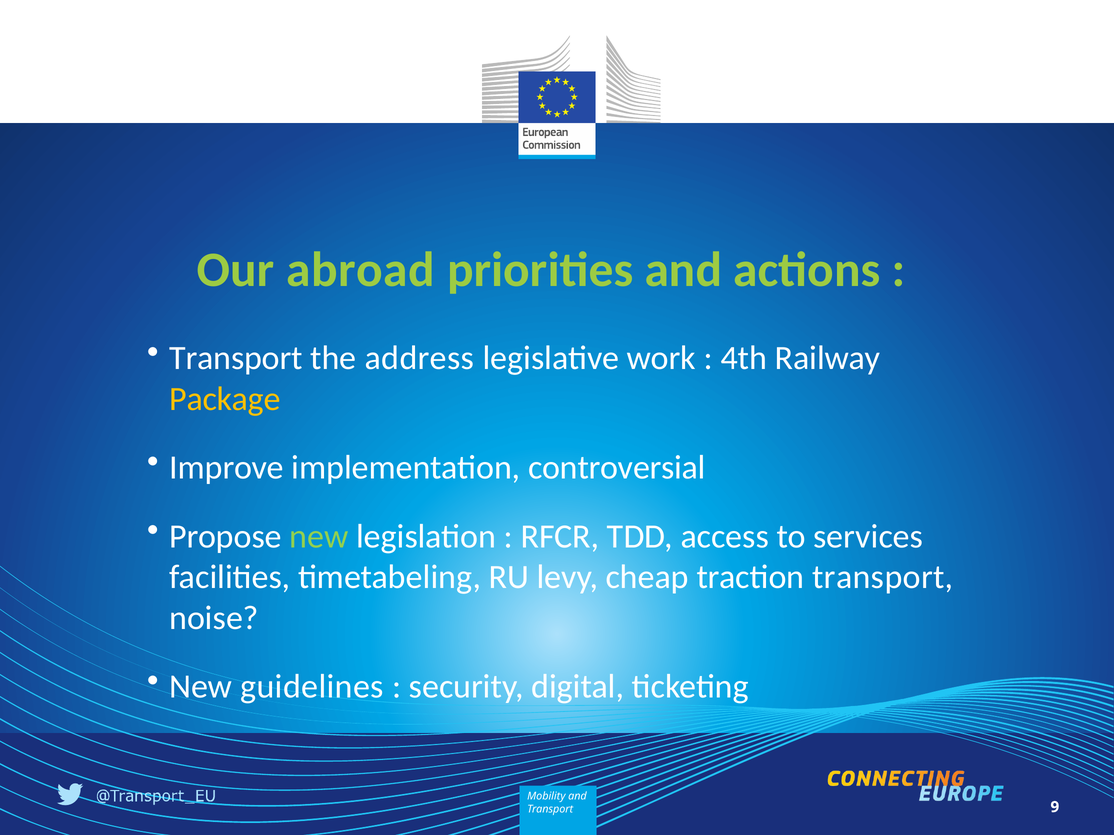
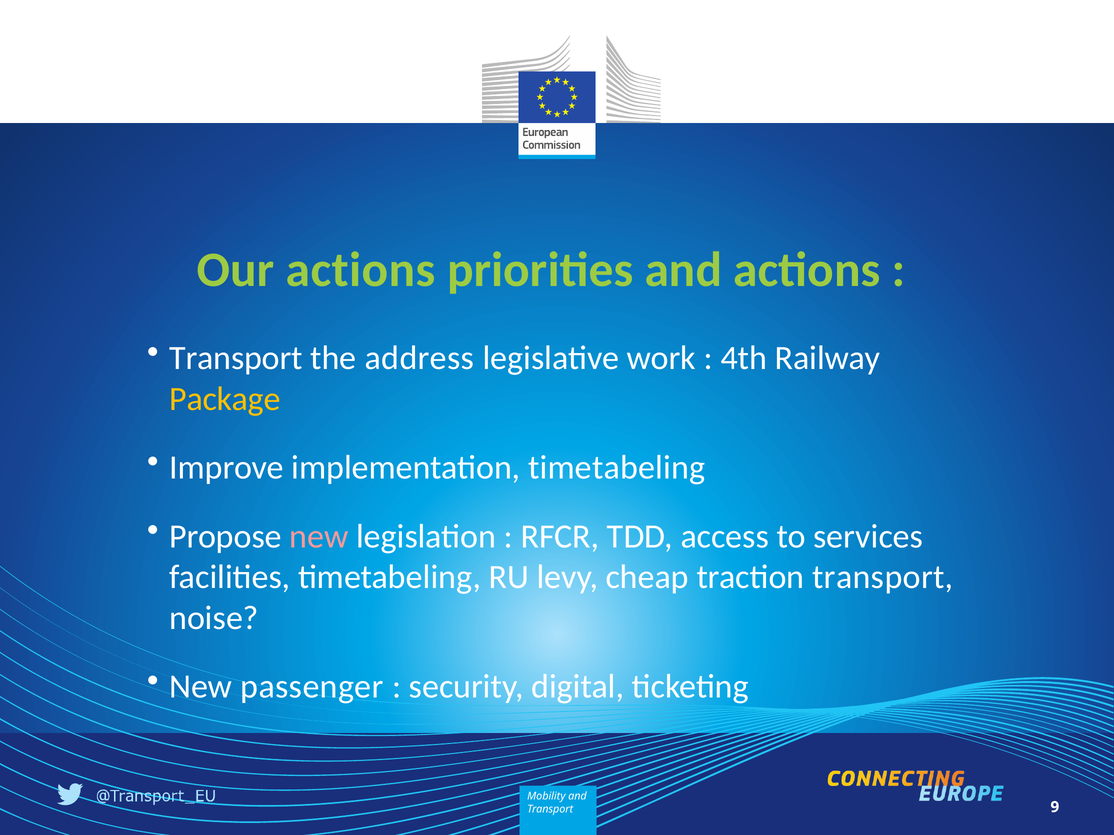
Our abroad: abroad -> actions (361, 270)
implementation controversial: controversial -> timetabeling (617, 468)
new colour: light green -> pink (319, 537)
guidelines: guidelines -> passenger (312, 687)
